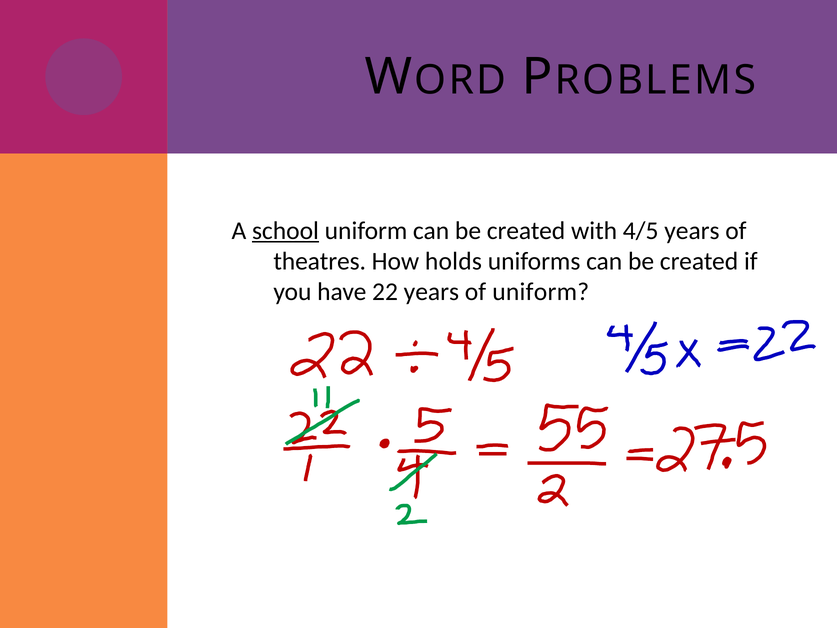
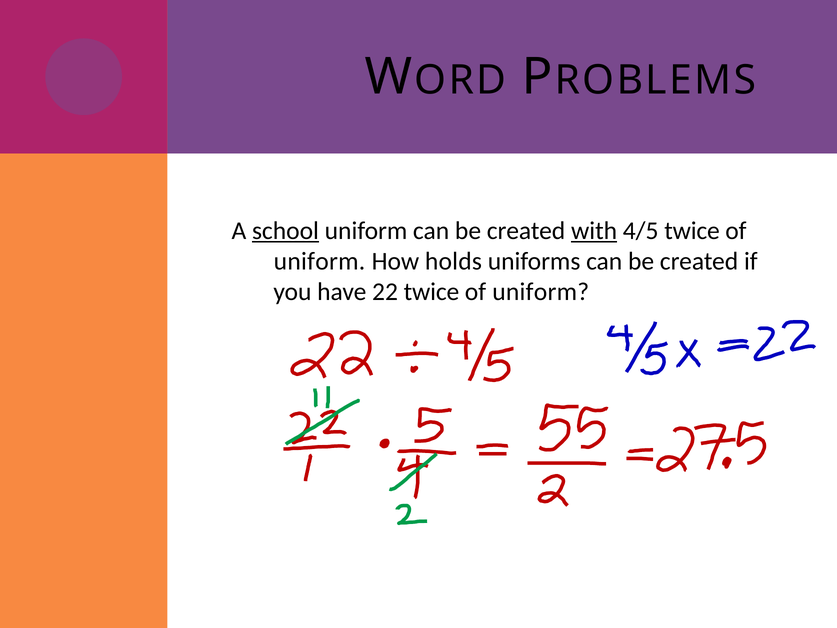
with underline: none -> present (594, 231)
4/5 years: years -> twice (692, 231)
theatres: theatres -> uniform (320, 261)
22 years: years -> twice (431, 292)
